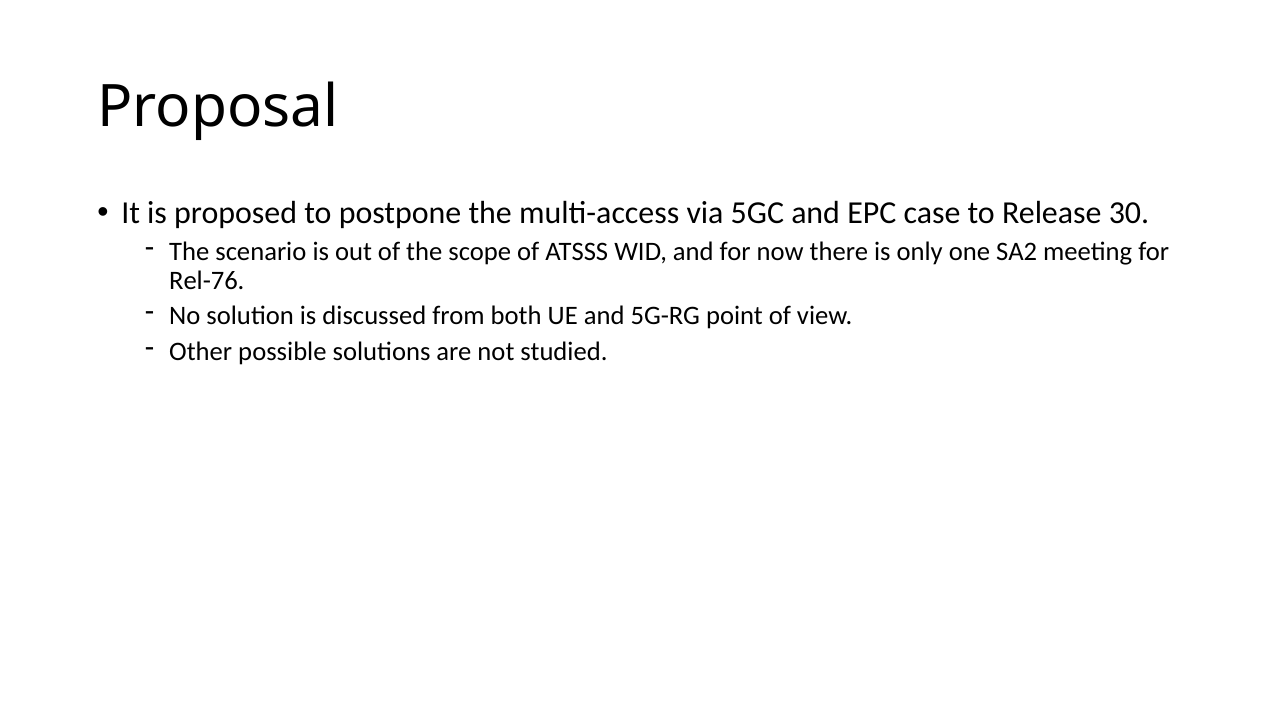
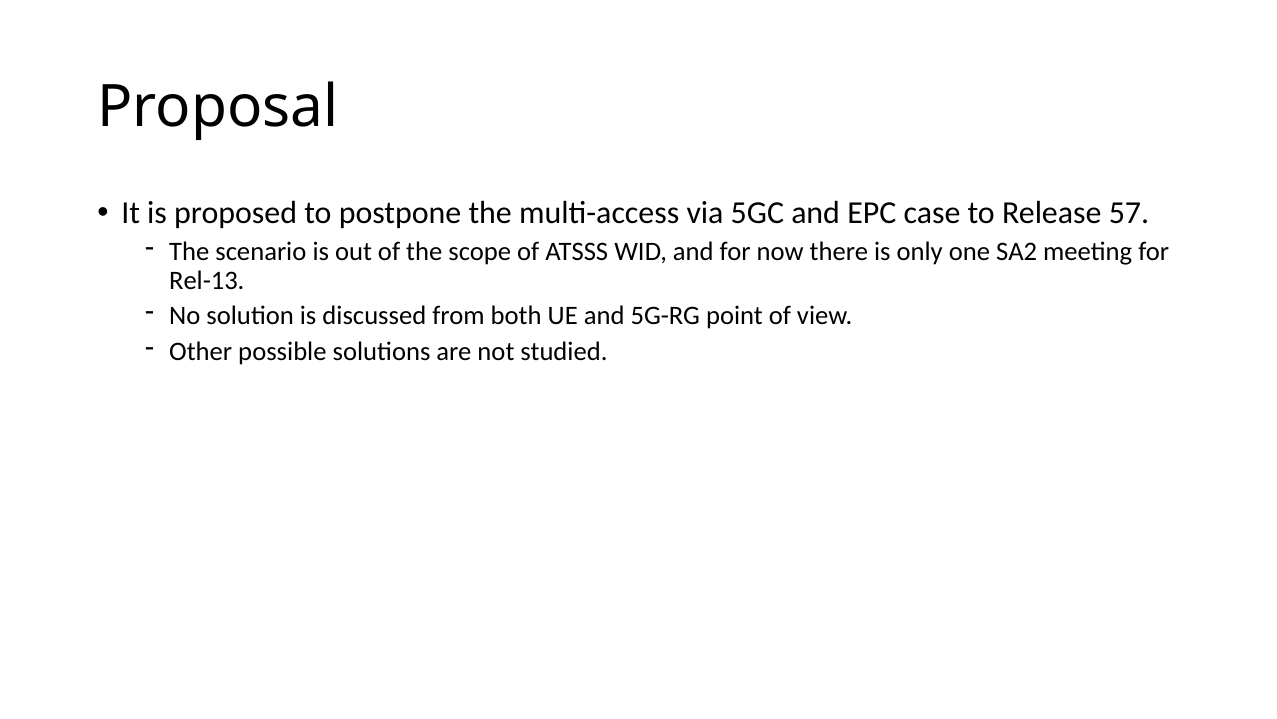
30: 30 -> 57 (1129, 213)
Rel-76: Rel-76 -> Rel-13 (207, 280)
